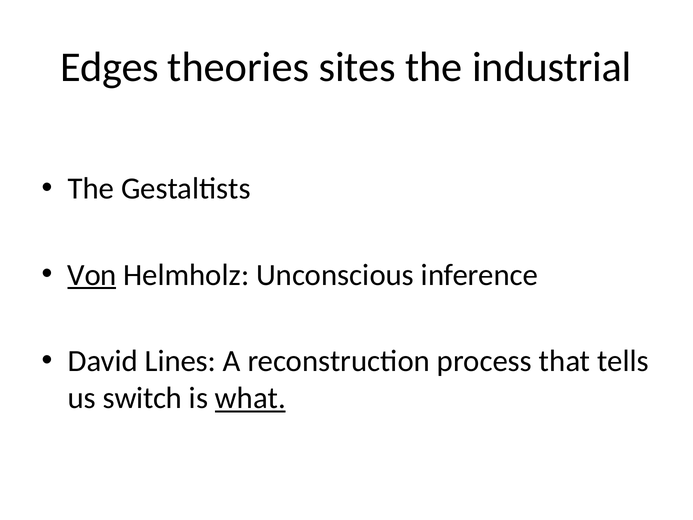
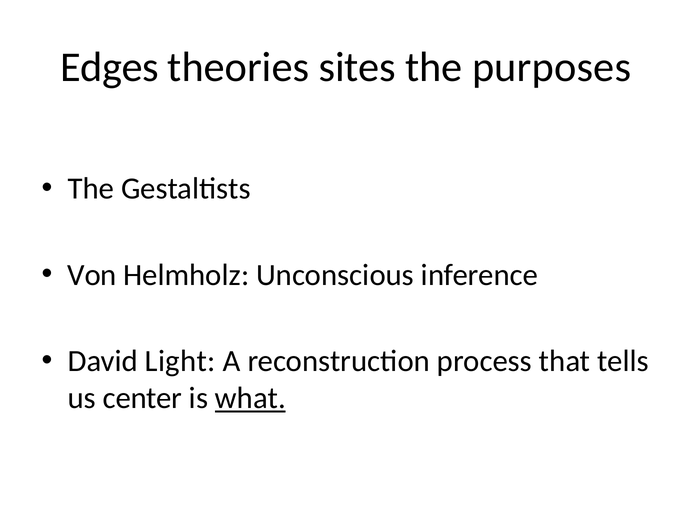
industrial: industrial -> purposes (552, 67)
Von underline: present -> none (92, 275)
Lines: Lines -> Light (180, 361)
switch: switch -> center (142, 398)
